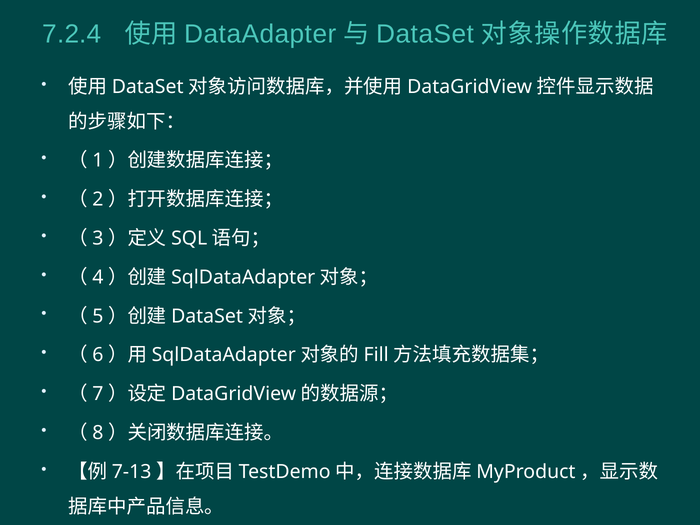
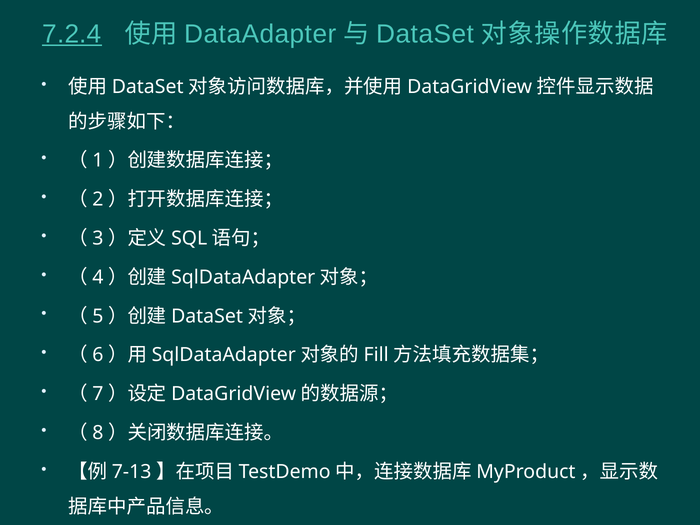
7.2.4 underline: none -> present (72, 34)
